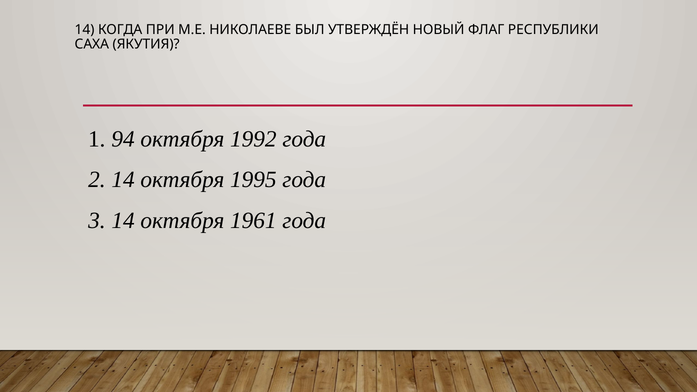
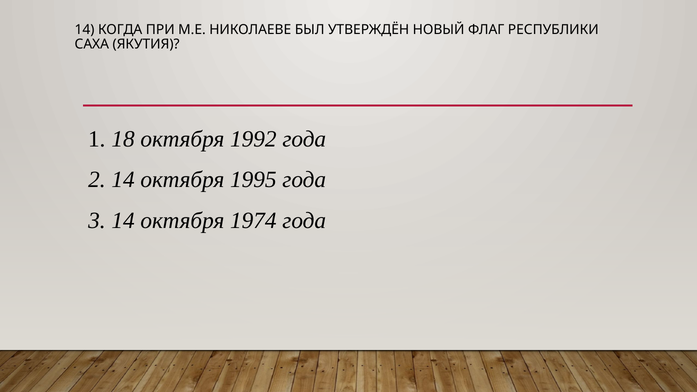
94: 94 -> 18 (123, 139)
1961: 1961 -> 1974 (253, 220)
